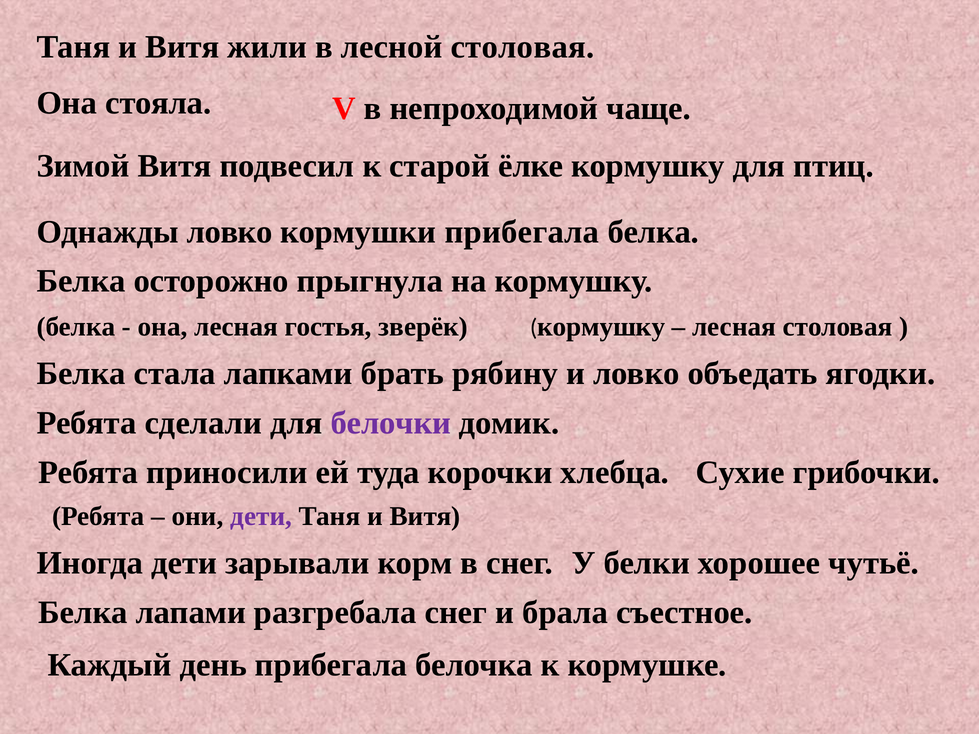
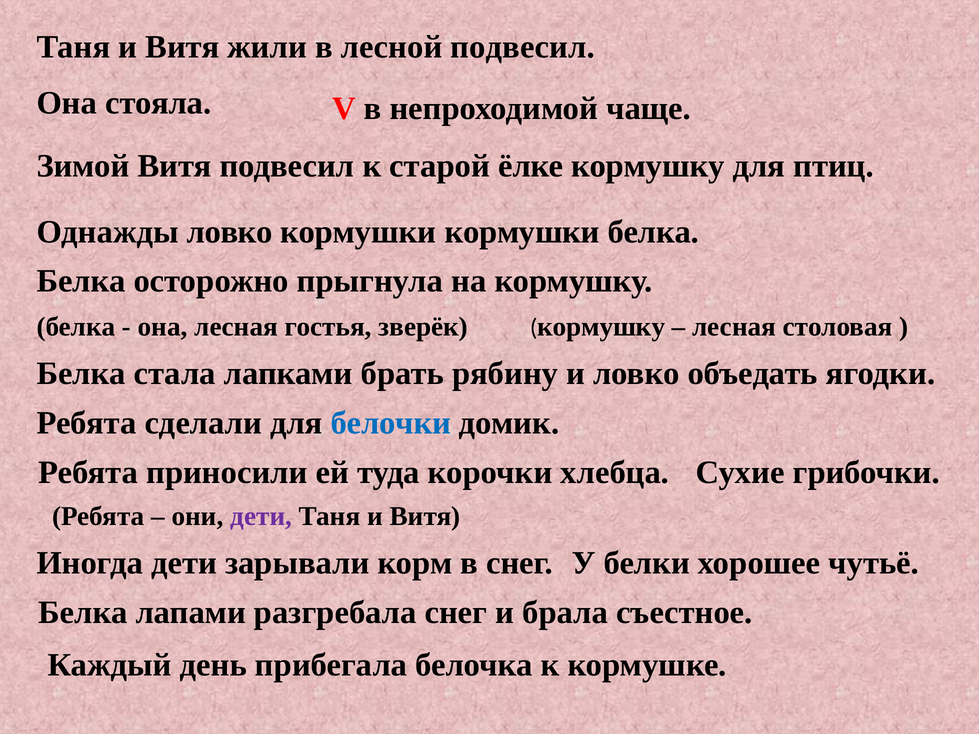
лесной столовая: столовая -> подвесил (523, 47)
кормушки прибегала: прибегала -> кормушки (522, 232)
белочки colour: purple -> blue (391, 423)
